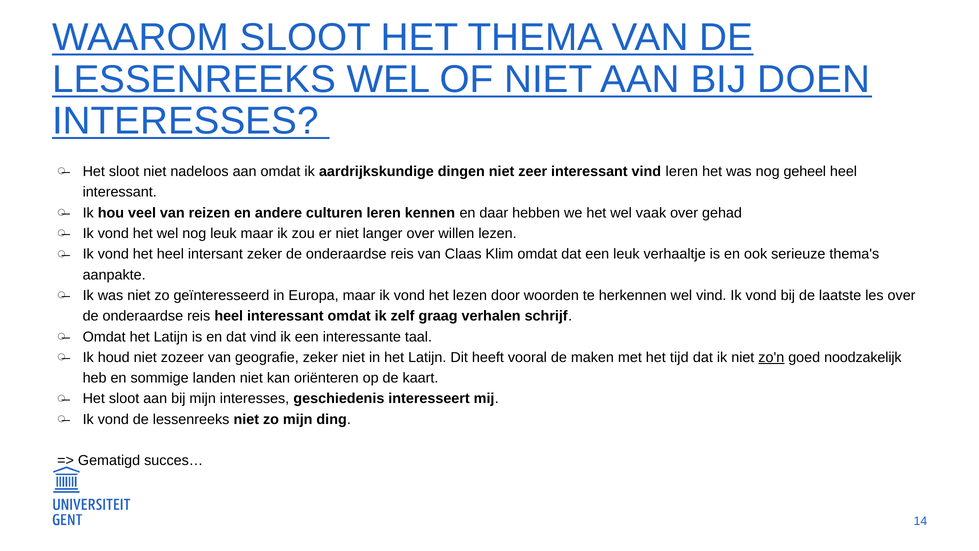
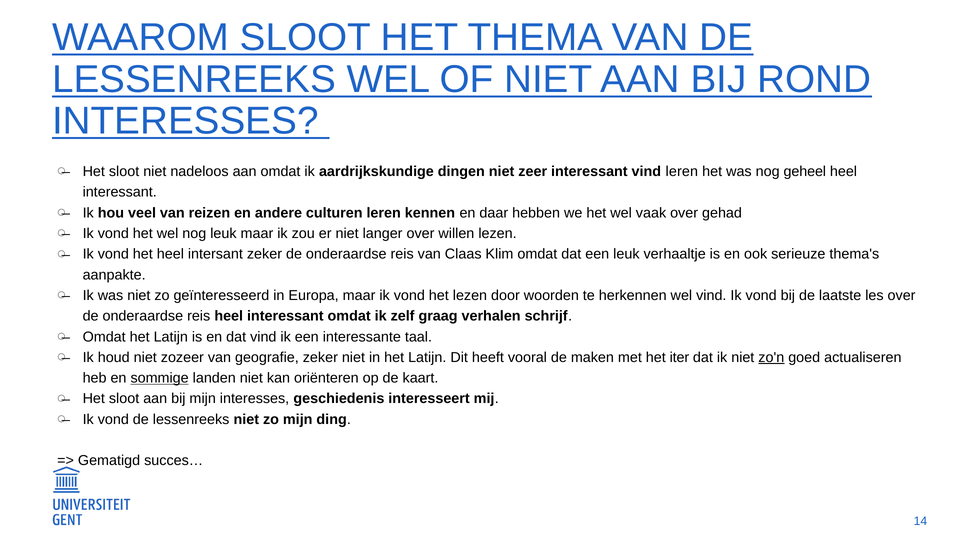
DOEN: DOEN -> ROND (814, 79)
tijd: tijd -> iter (679, 357)
noodzakelijk: noodzakelijk -> actualiseren (863, 357)
sommige underline: none -> present (160, 378)
